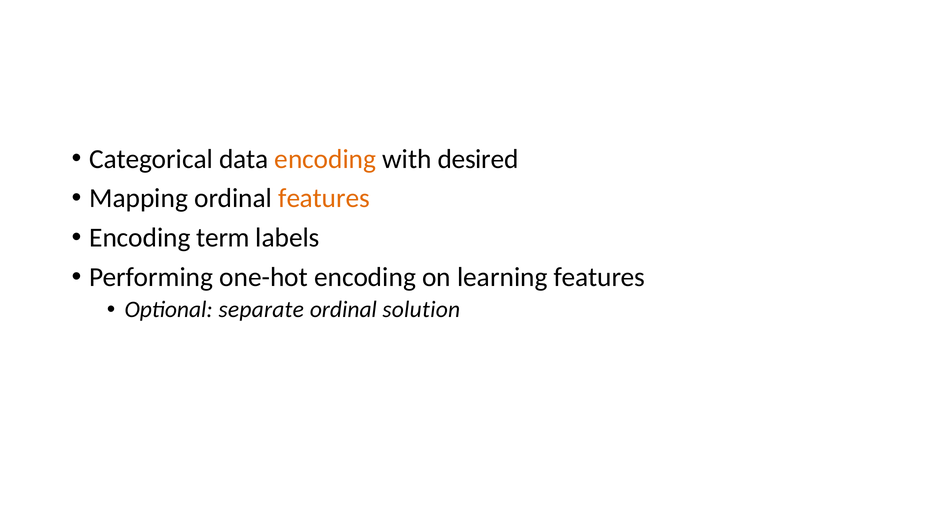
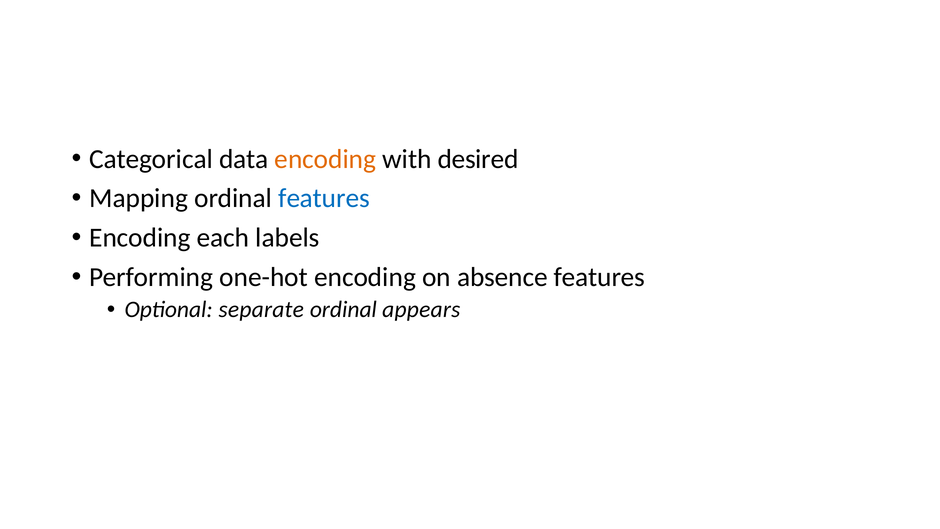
features colour: orange -> blue (324, 198)
term: term -> each (223, 238)
learning: learning -> absence (502, 277)
solution: solution -> appears (421, 310)
